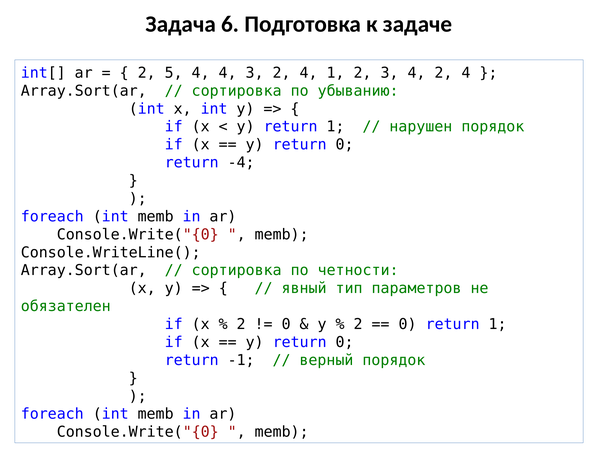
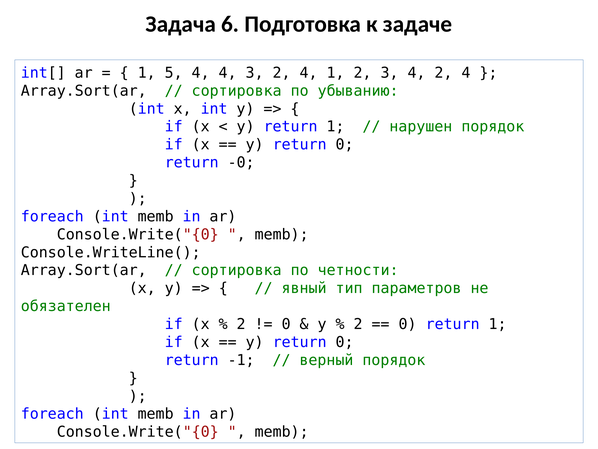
2: 2 -> 1 (147, 73)
-4: -4 -> -0 (241, 162)
